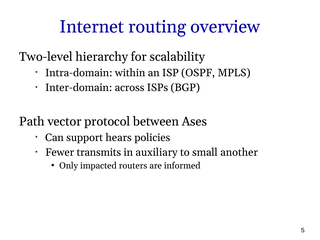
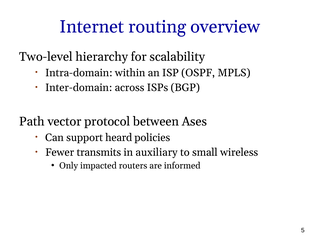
hears: hears -> heard (119, 137)
another: another -> wireless (239, 152)
